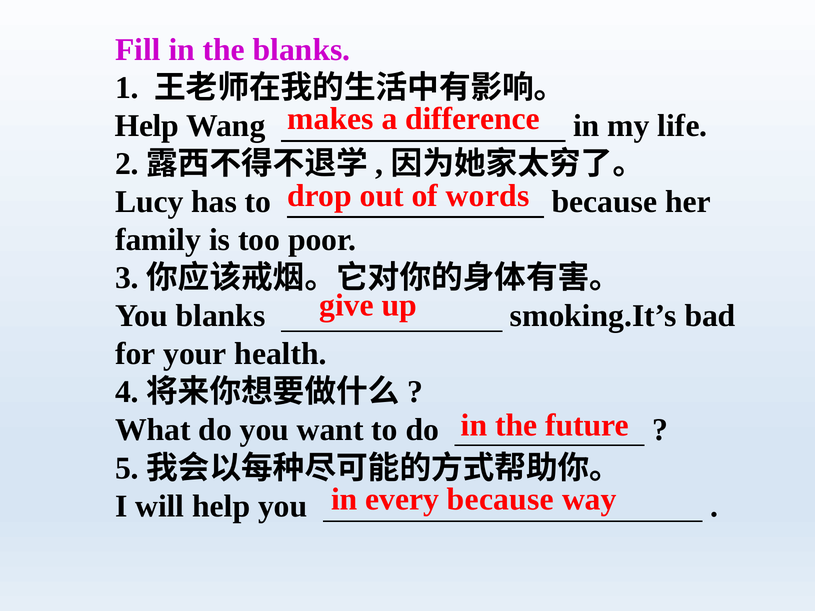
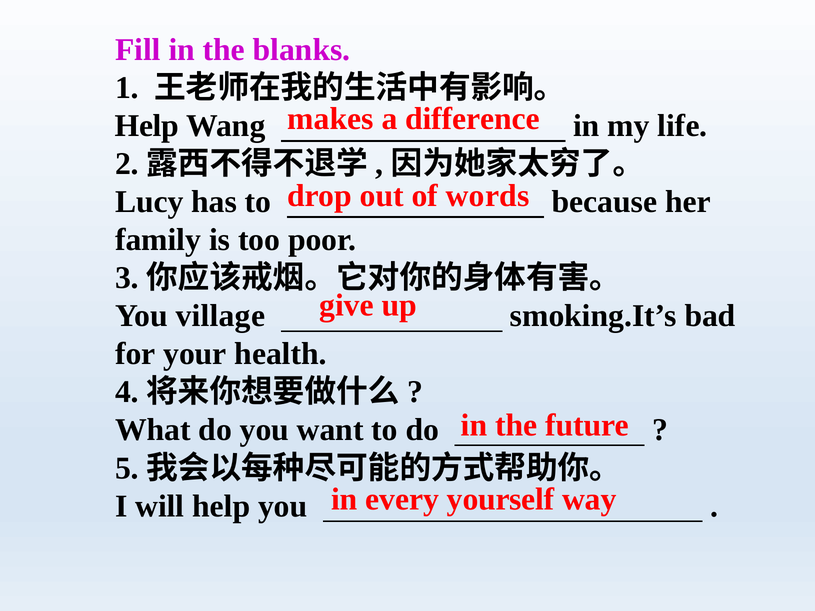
You blanks: blanks -> village (220, 316)
every because: because -> yourself (501, 499)
